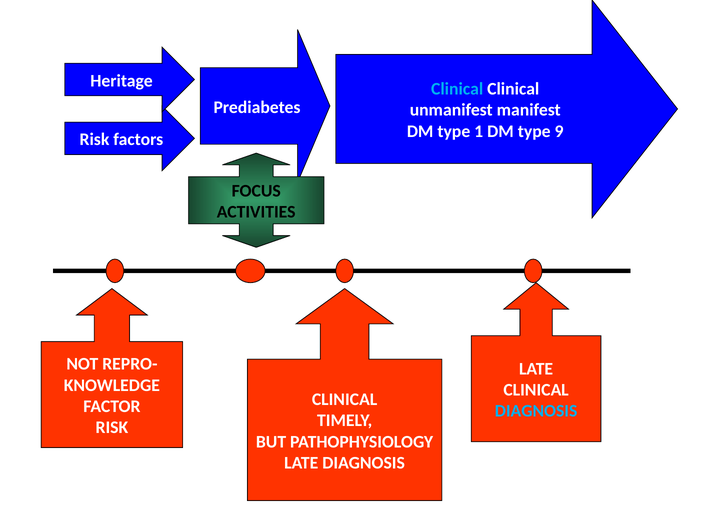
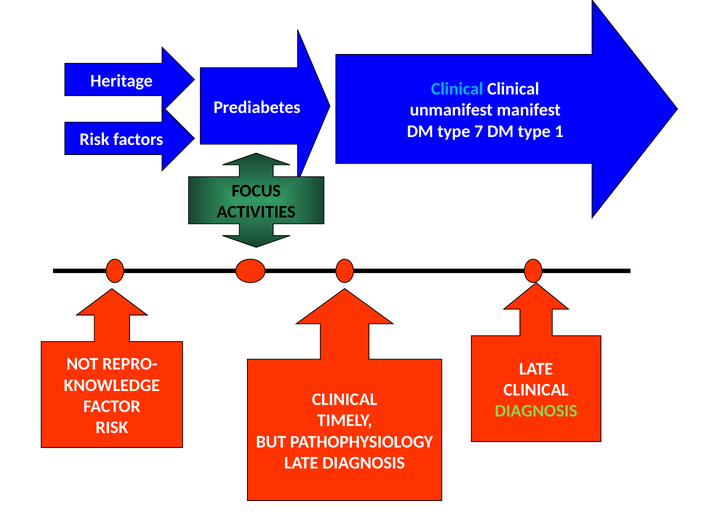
1: 1 -> 7 (479, 131)
9: 9 -> 1 (559, 131)
DIAGNOSIS colour: light blue -> light green (536, 411)
